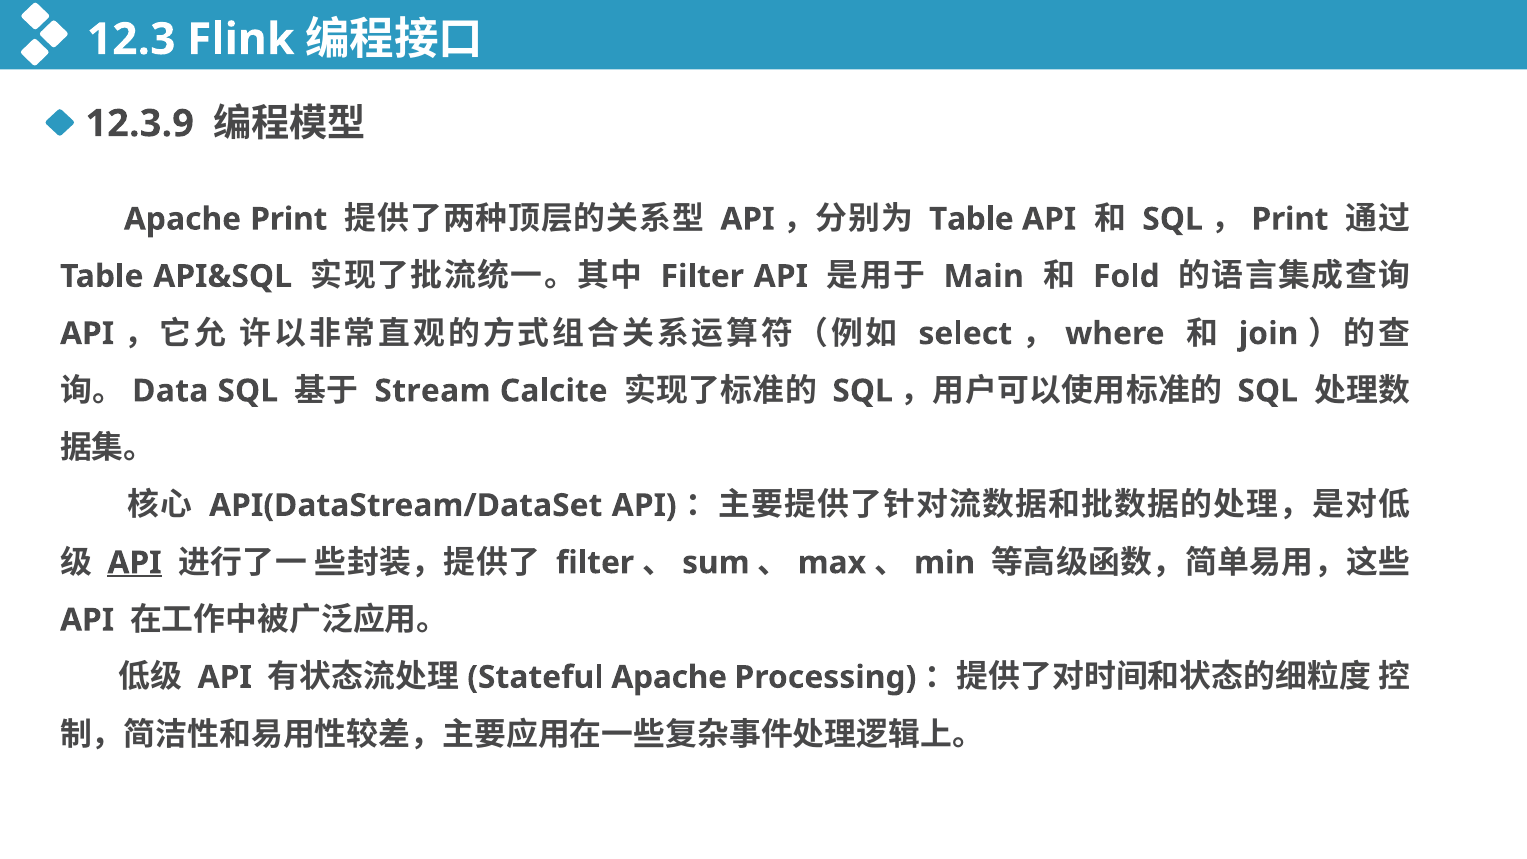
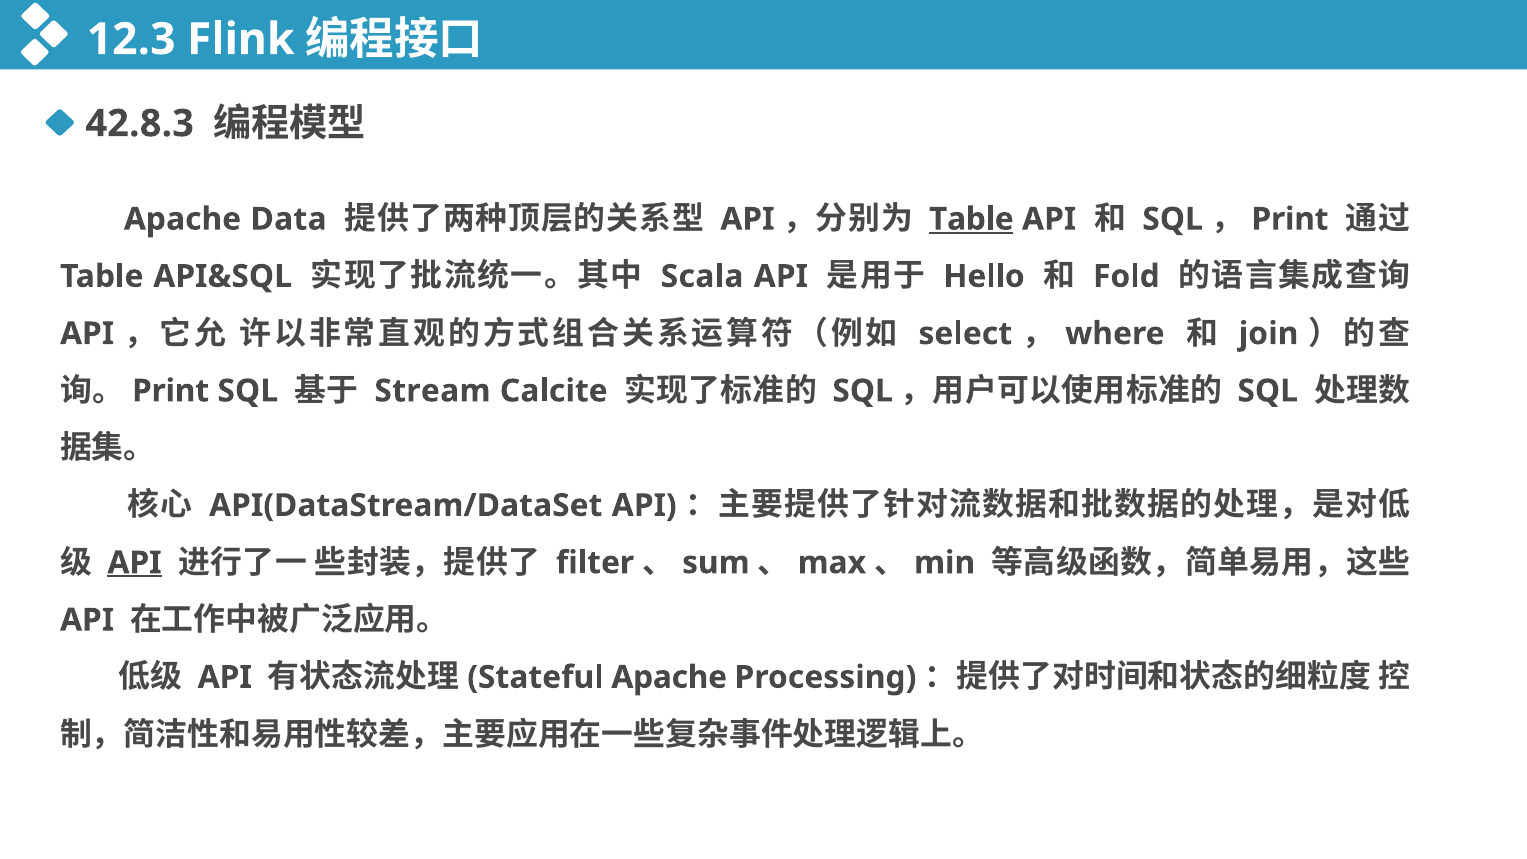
12.3.9: 12.3.9 -> 42.8.3 (140, 124)
Apache Print: Print -> Data (289, 219)
Table underline: none -> present (971, 219)
Filter: Filter -> Scala (702, 276)
Main: Main -> Hello (984, 276)
Data: Data -> Print (171, 391)
